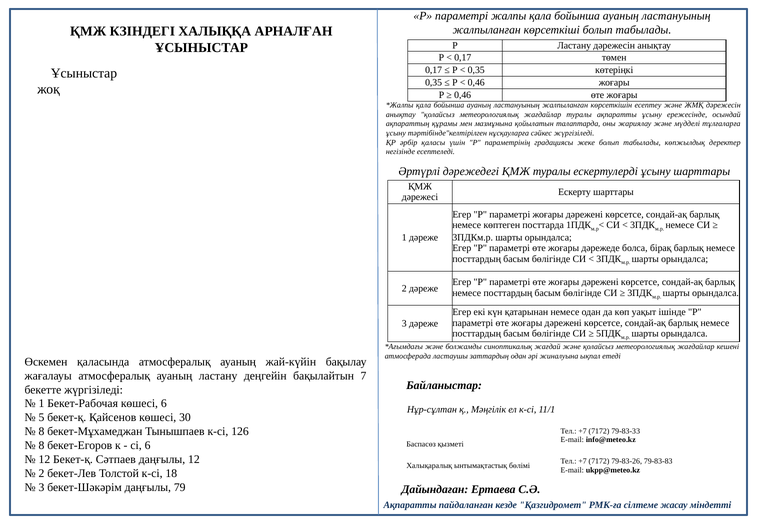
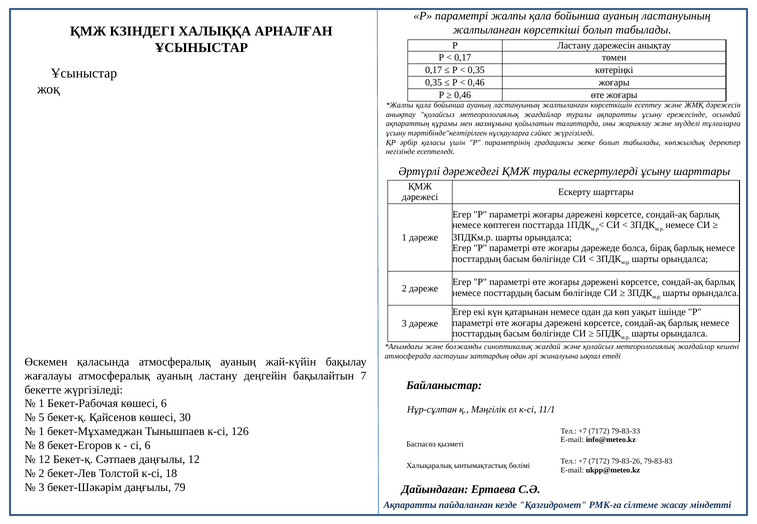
8: 8 -> 1 (42, 432)
